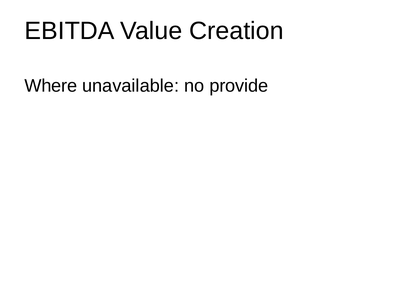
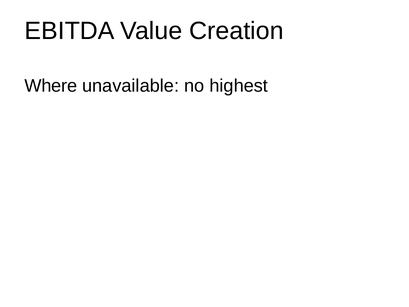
provide: provide -> highest (239, 86)
